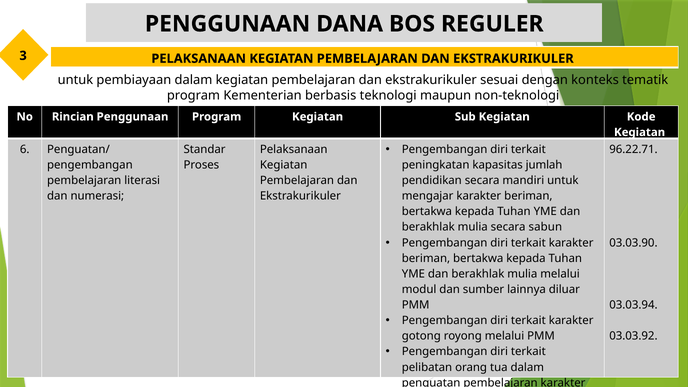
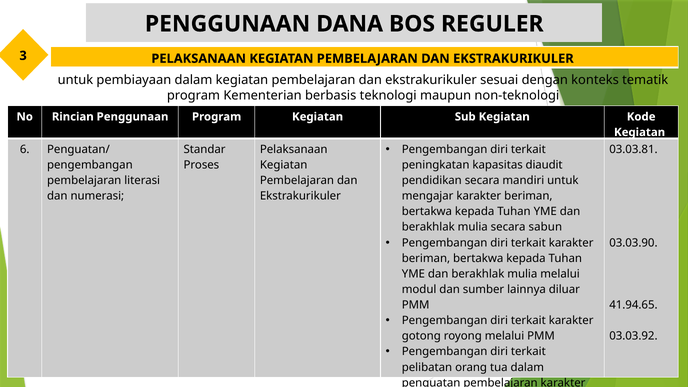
96.22.71: 96.22.71 -> 03.03.81 (633, 149)
jumlah: jumlah -> diaudit (544, 165)
03.03.94: 03.03.94 -> 41.94.65 (633, 305)
